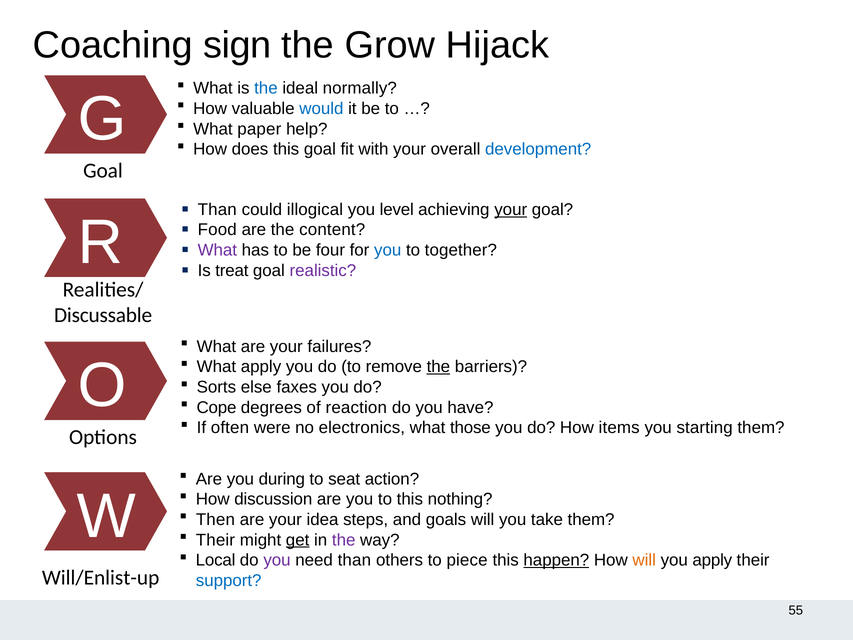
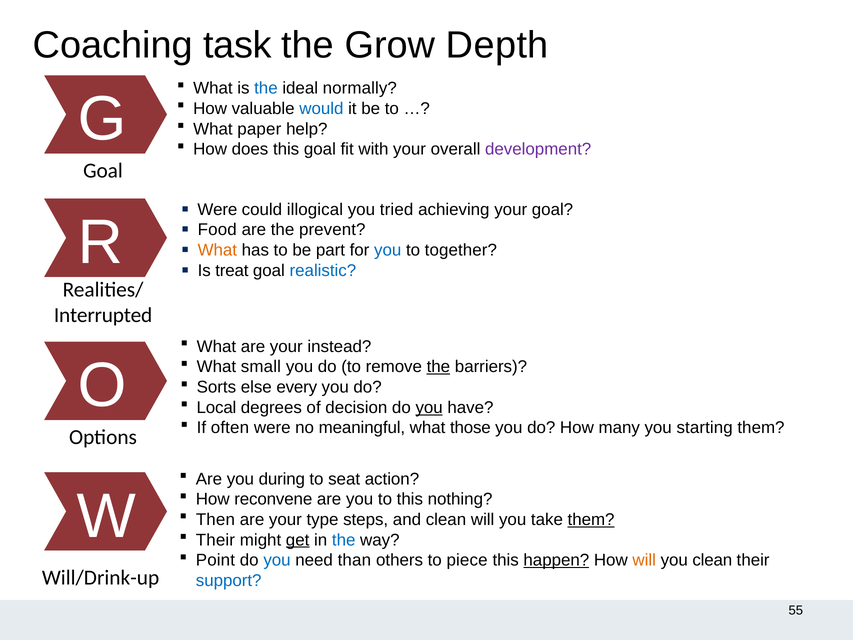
sign: sign -> task (237, 45)
Hijack: Hijack -> Depth (497, 45)
development colour: blue -> purple (538, 149)
Than: Than -> Were (217, 209)
level: level -> tried (397, 209)
your underline: present -> none (511, 209)
content: content -> prevent (332, 230)
What colour: purple -> orange (217, 250)
four: four -> part (330, 250)
realistic colour: purple -> blue (323, 270)
Discussable: Discussable -> Interrupted (103, 315)
failures: failures -> instead (339, 346)
What apply: apply -> small (261, 367)
faxes: faxes -> every (297, 387)
Cope: Cope -> Local (216, 407)
reaction: reaction -> decision (356, 407)
you underline: none -> present (429, 407)
electronics: electronics -> meaningful (362, 428)
items: items -> many (619, 428)
discussion: discussion -> reconvene (273, 499)
idea: idea -> type (323, 519)
and goals: goals -> clean (446, 519)
them underline: none -> present (591, 519)
the colour: purple -> blue (344, 540)
Local: Local -> Point (215, 560)
you colour: purple -> blue (277, 560)
you apply: apply -> clean (712, 560)
Will/Enlist-up: Will/Enlist-up -> Will/Drink-up (101, 577)
